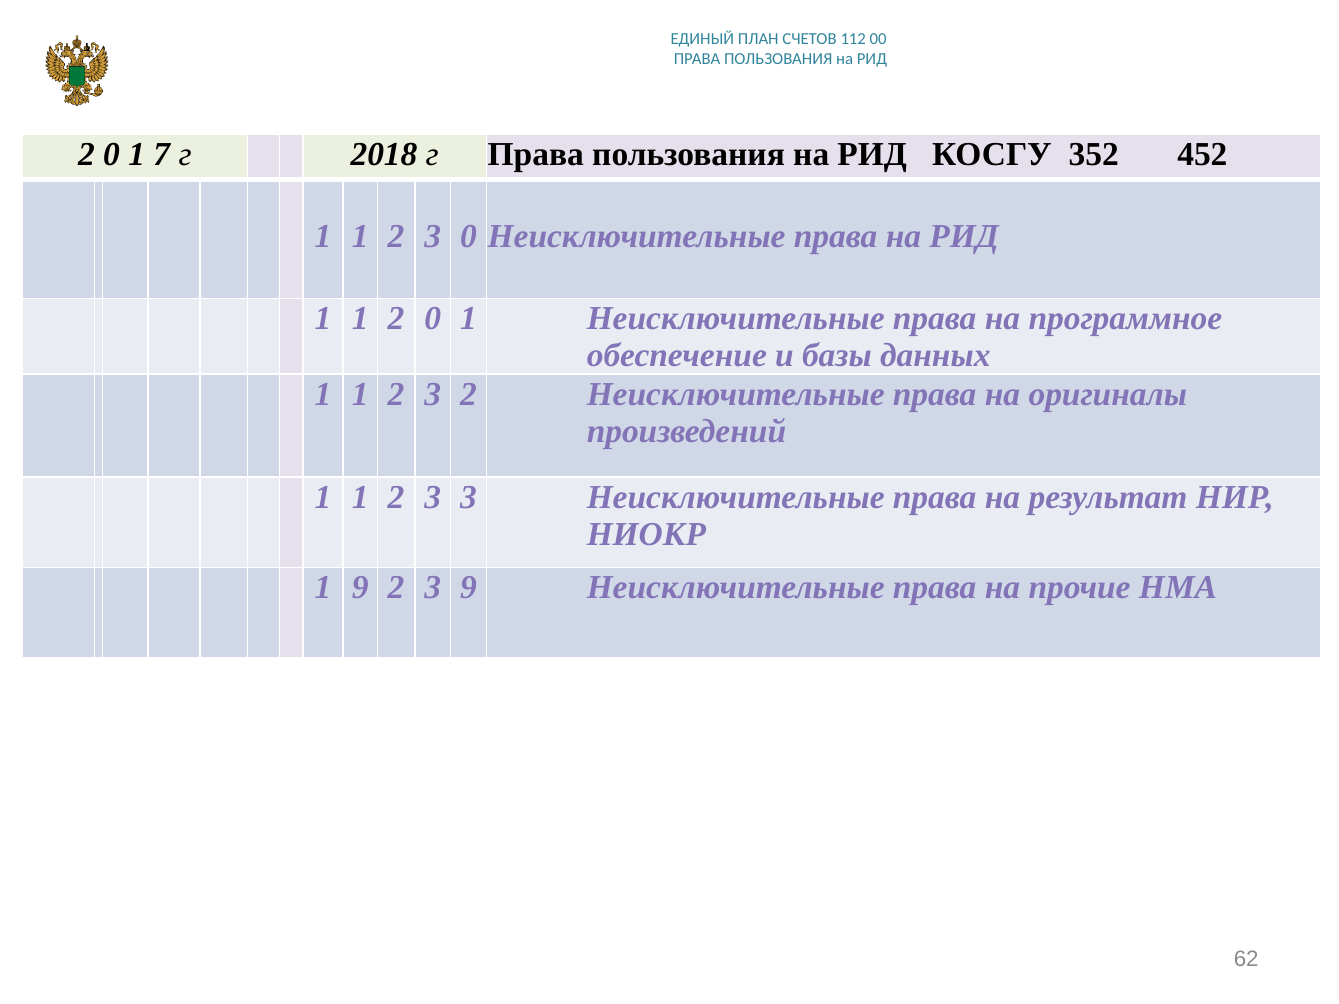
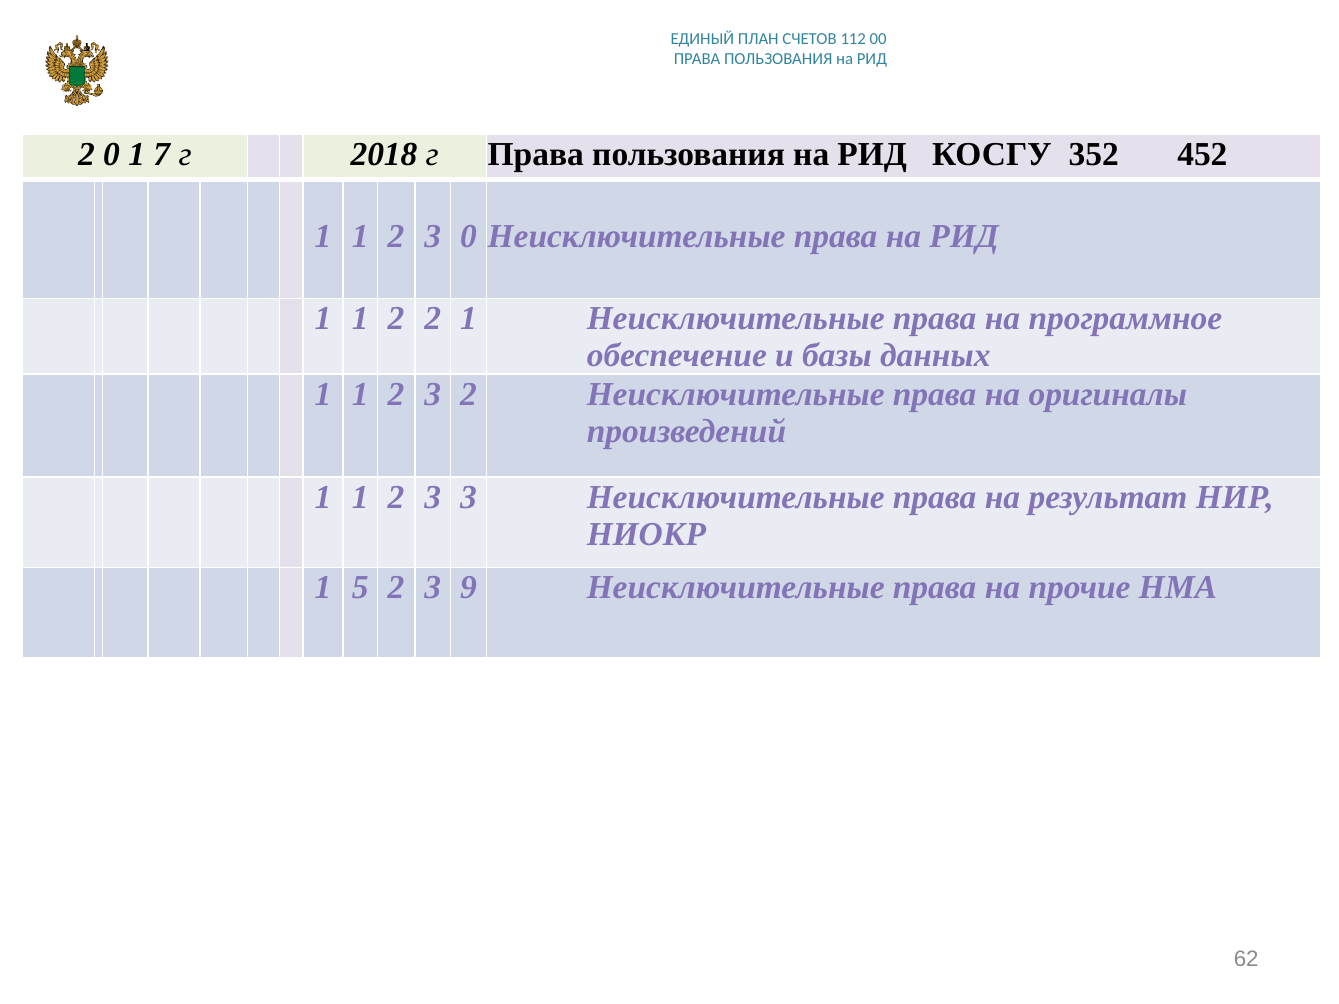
1 2 0: 0 -> 2 (433, 319)
1 9: 9 -> 5 (360, 588)
